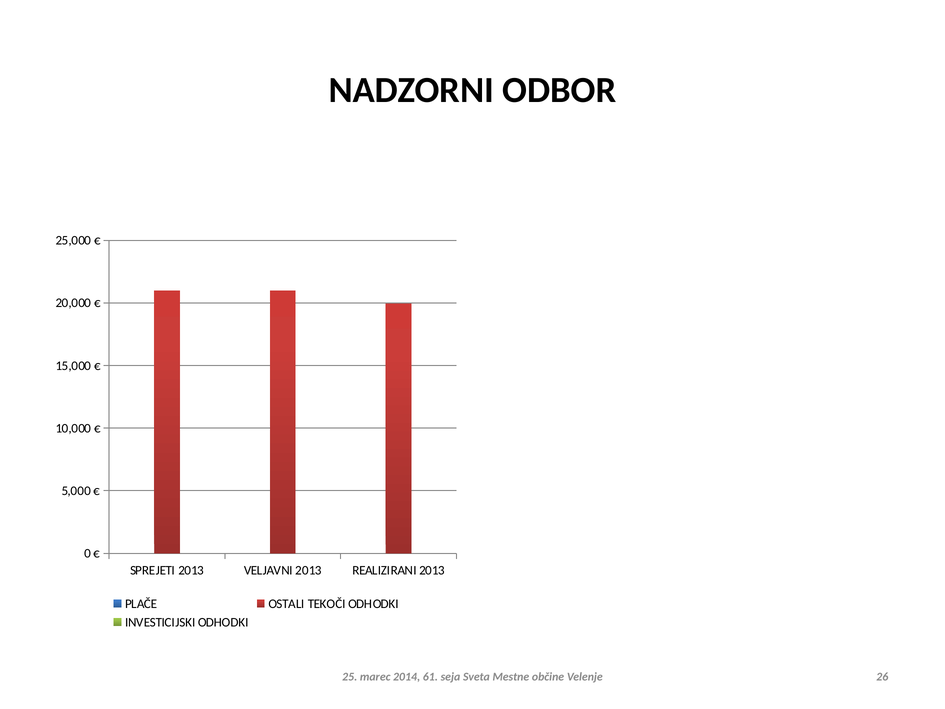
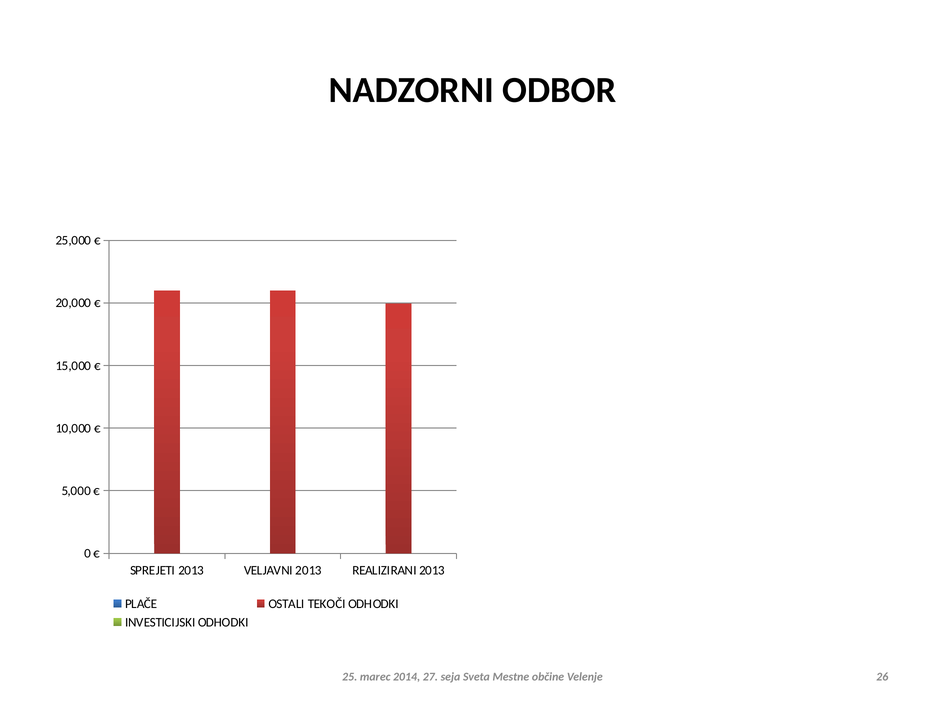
61: 61 -> 27 (430, 677)
